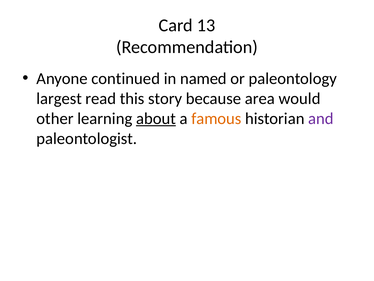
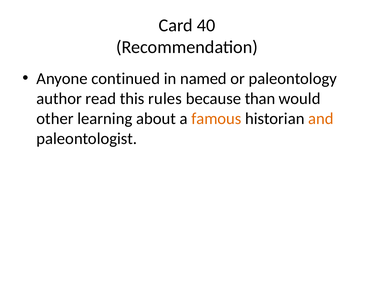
13: 13 -> 40 (206, 25)
largest: largest -> author (59, 98)
story: story -> rules (165, 98)
area: area -> than (260, 98)
about underline: present -> none (156, 118)
and colour: purple -> orange (321, 118)
